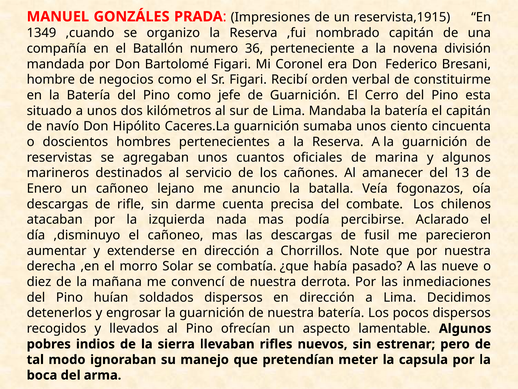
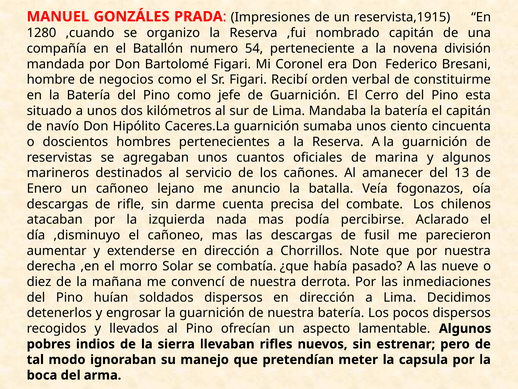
1349: 1349 -> 1280 (41, 33)
36: 36 -> 54 (254, 48)
